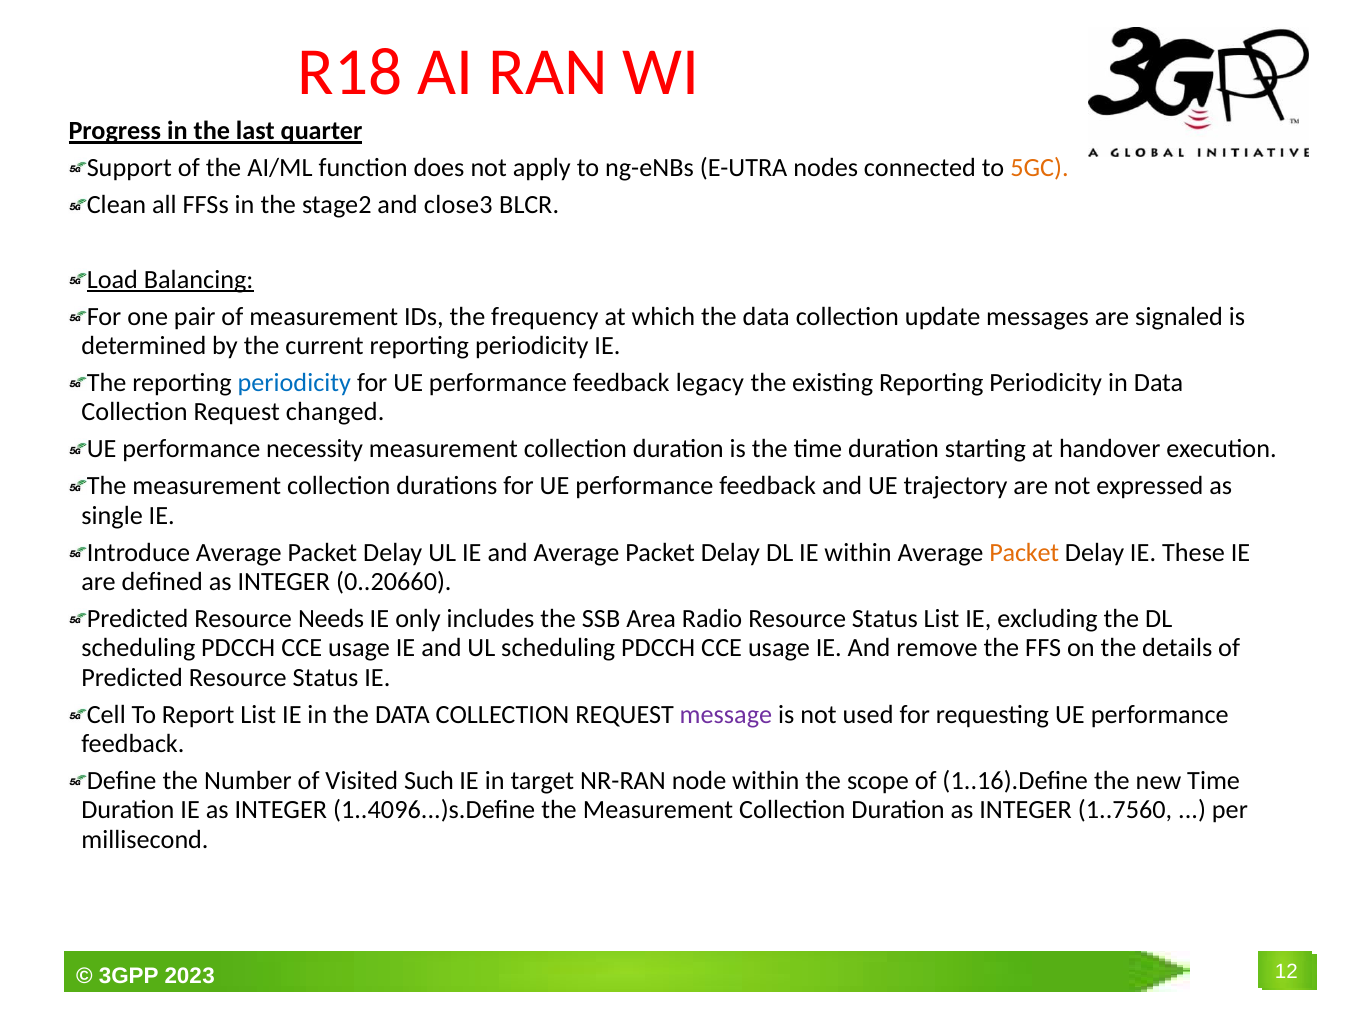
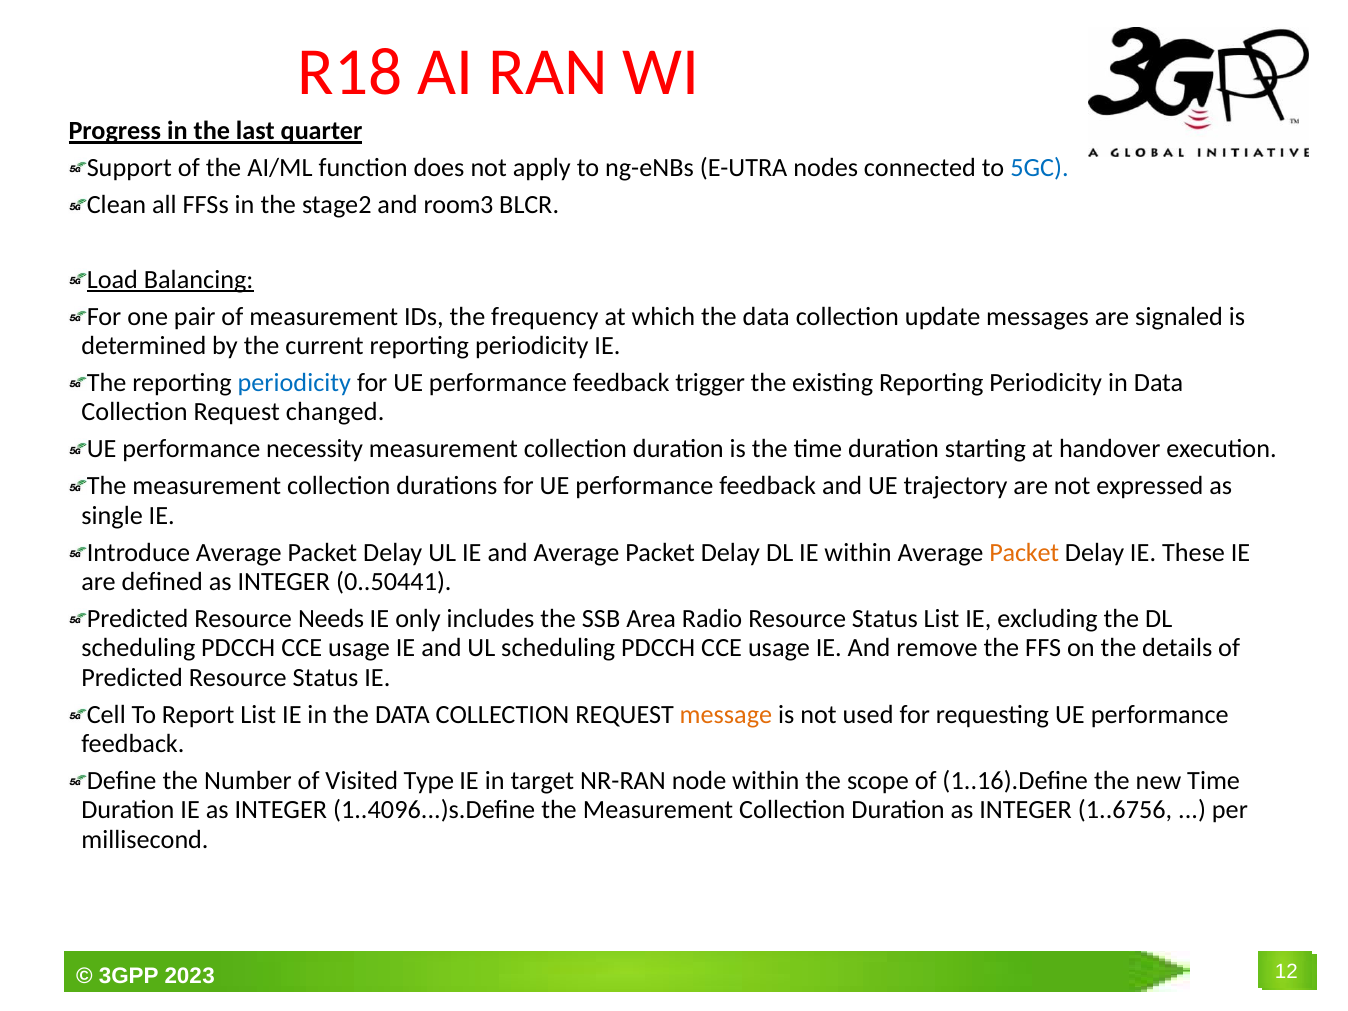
5GC colour: orange -> blue (1040, 168)
close3: close3 -> room3 (459, 205)
legacy: legacy -> trigger (710, 383)
0..20660: 0..20660 -> 0..50441 (394, 582)
message colour: purple -> orange (726, 715)
Such: Such -> Type (429, 781)
1..7560: 1..7560 -> 1..6756 (1125, 810)
